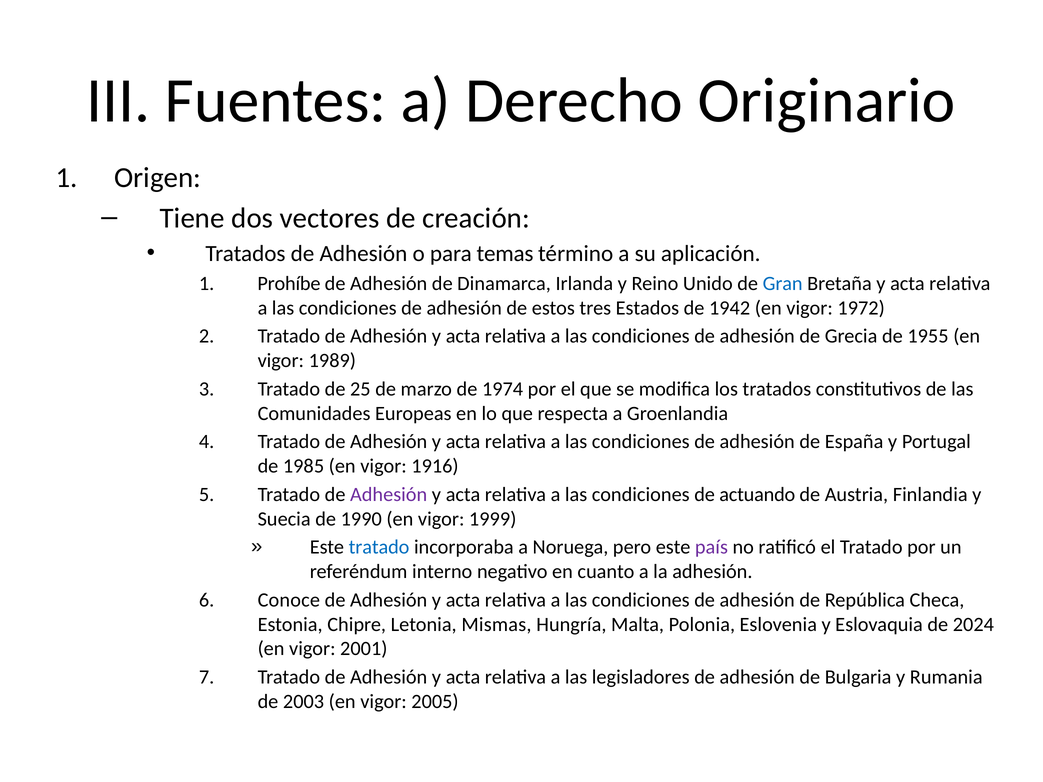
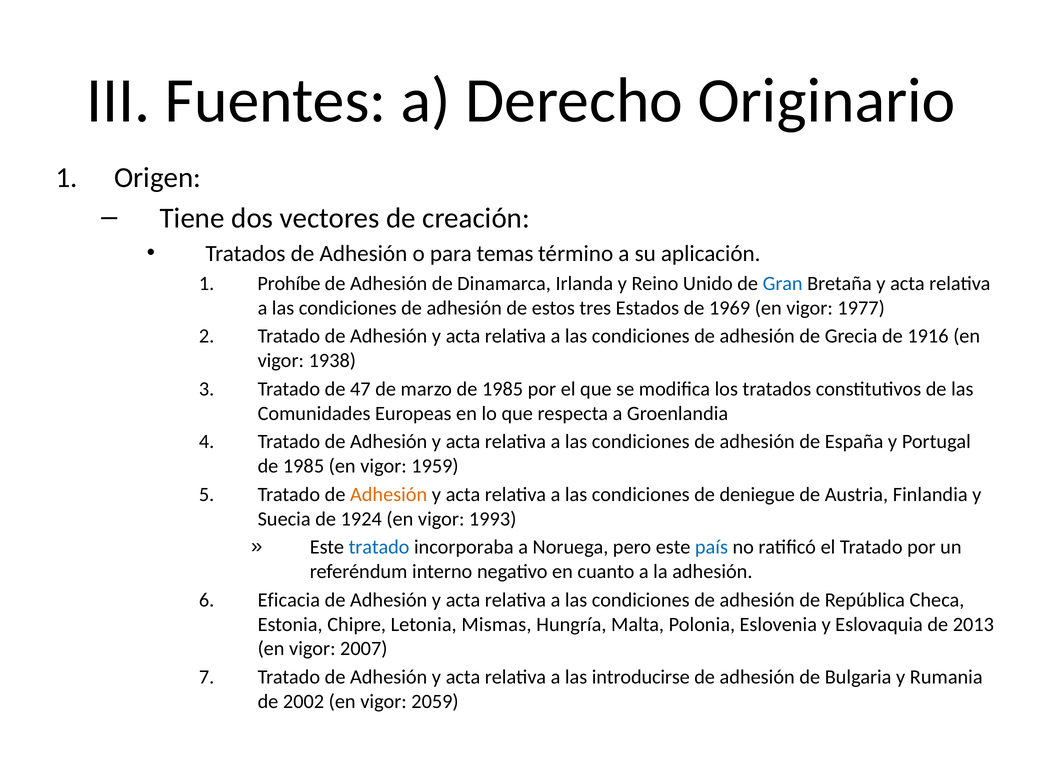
1942: 1942 -> 1969 (730, 308)
1972: 1972 -> 1977 (861, 308)
1955: 1955 -> 1916 (928, 336)
1989: 1989 -> 1938 (332, 361)
25: 25 -> 47 (360, 389)
marzo de 1974: 1974 -> 1985 (503, 389)
1916: 1916 -> 1959 (435, 466)
Adhesión colour: purple -> orange (389, 495)
actuando: actuando -> deniegue (757, 495)
1990: 1990 -> 1924 (361, 519)
1999: 1999 -> 1993 (493, 519)
país colour: purple -> blue (711, 547)
Conoce: Conoce -> Eficacia (289, 600)
2024: 2024 -> 2013 (973, 625)
2001: 2001 -> 2007 (364, 649)
legisladores: legisladores -> introducirse (641, 677)
2003: 2003 -> 2002 (304, 702)
2005: 2005 -> 2059 (435, 702)
